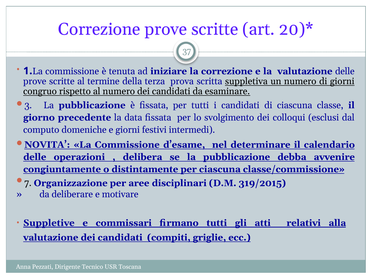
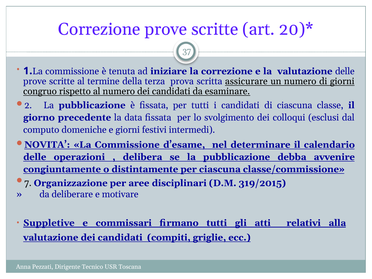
suppletiva: suppletiva -> assicurare (246, 81)
3: 3 -> 2 (28, 105)
